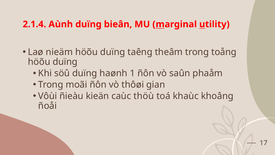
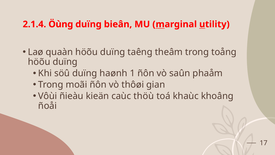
Aùnh: Aùnh -> Öùng (61, 24)
nieäm: nieäm -> quaàn (59, 52)
